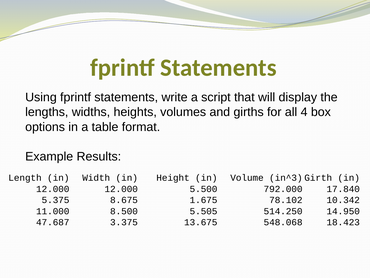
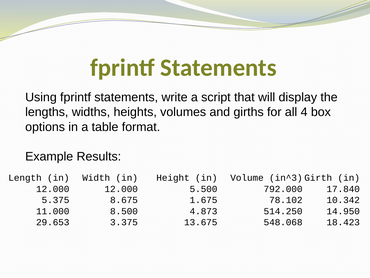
5.505: 5.505 -> 4.873 (204, 211)
47.687: 47.687 -> 29.653 (53, 222)
